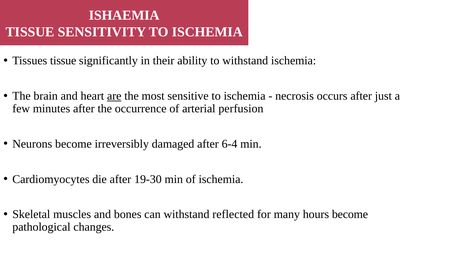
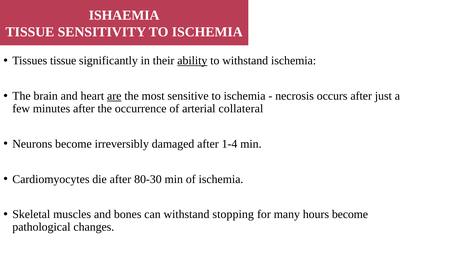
ability underline: none -> present (192, 61)
perfusion: perfusion -> collateral (241, 109)
6-4: 6-4 -> 1-4 (230, 144)
19-30: 19-30 -> 80-30 (148, 179)
reflected: reflected -> stopping (233, 214)
